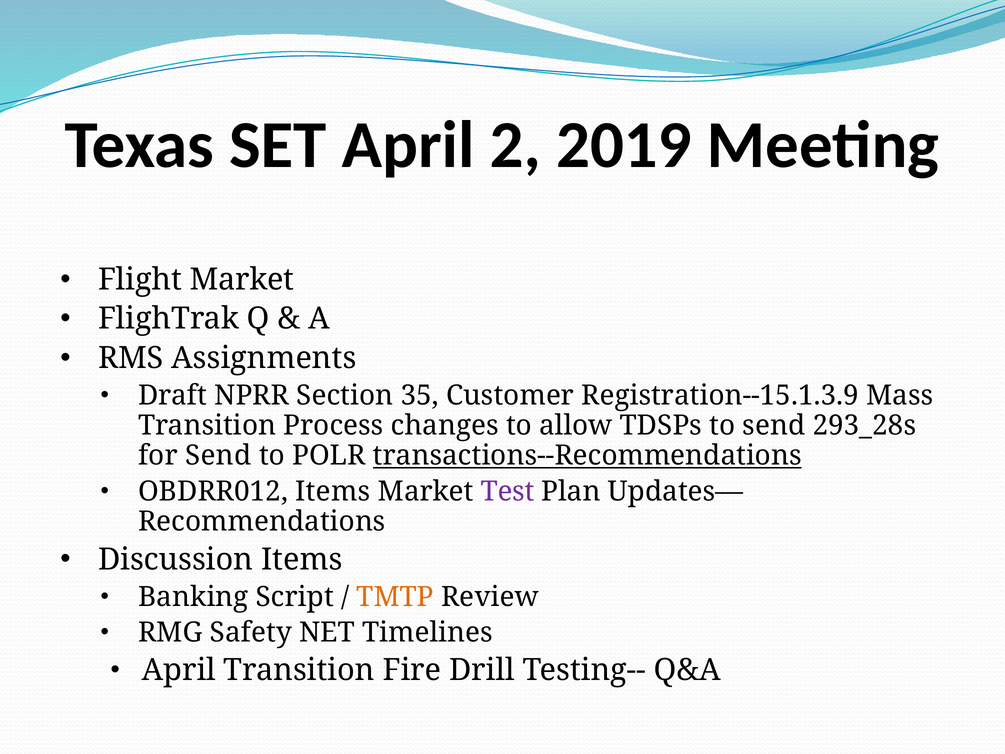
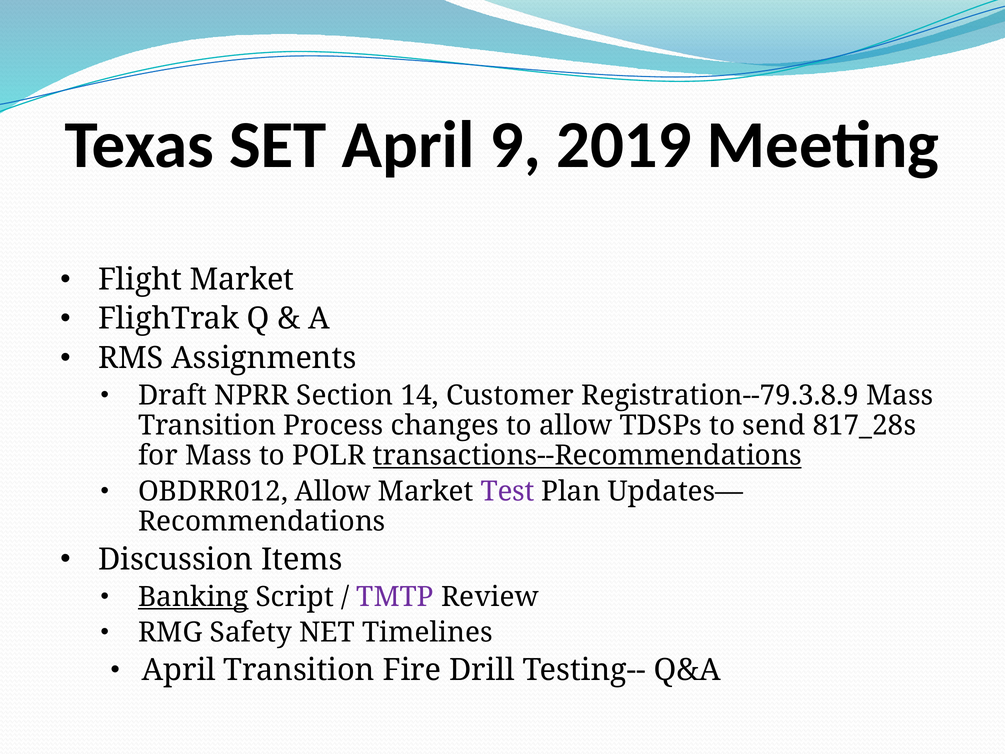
2: 2 -> 9 (516, 145)
35: 35 -> 14 (420, 395)
Registration--15.1.3.9: Registration--15.1.3.9 -> Registration--79.3.8.9 (720, 395)
293_28s: 293_28s -> 817_28s (864, 425)
for Send: Send -> Mass (218, 456)
OBDRR012 Items: Items -> Allow (333, 491)
Banking underline: none -> present (193, 597)
TMTP colour: orange -> purple (395, 597)
